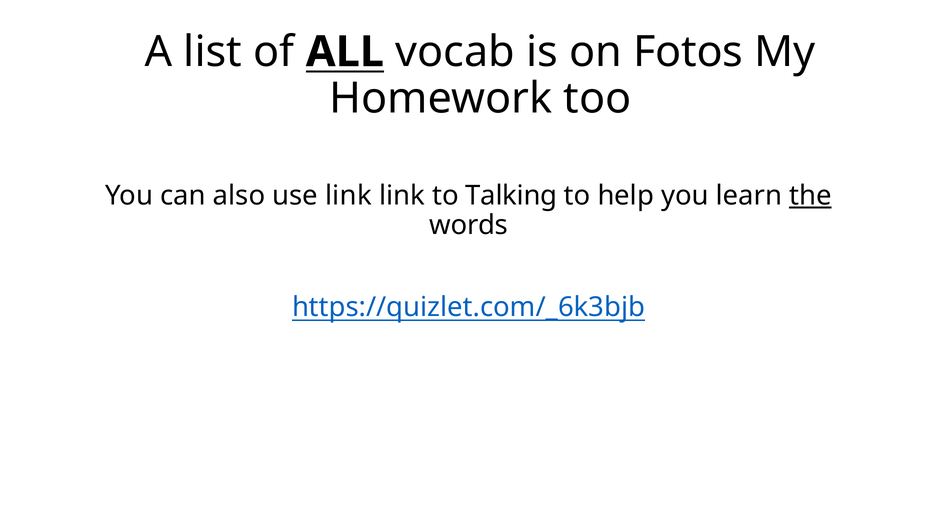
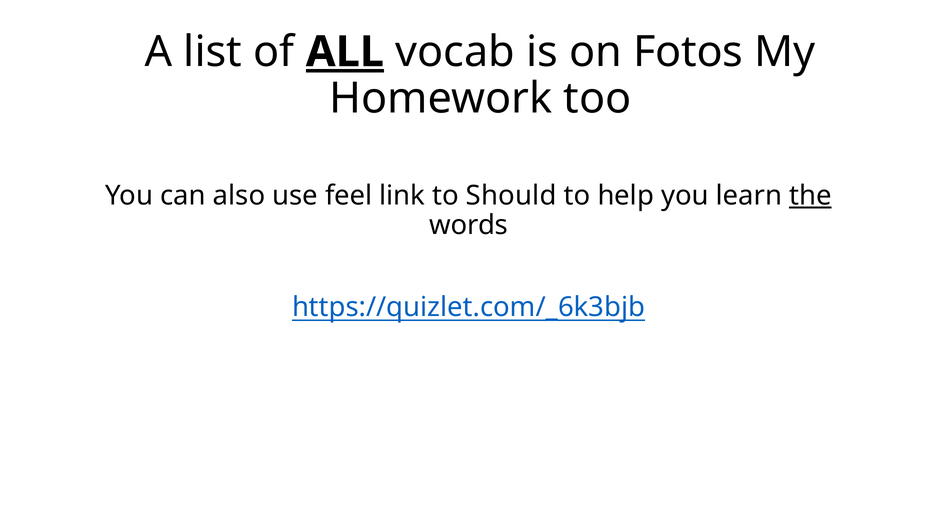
ALL underline: none -> present (345, 52)
use link: link -> feel (349, 196)
Talking: Talking -> Should (511, 196)
